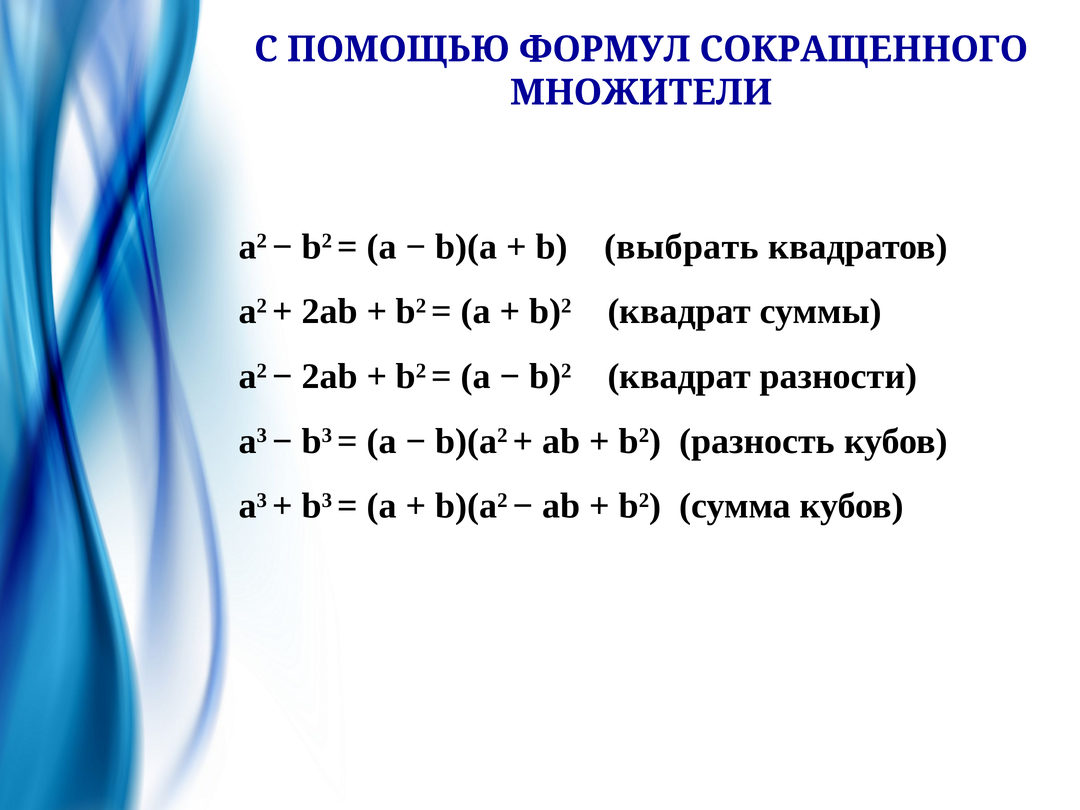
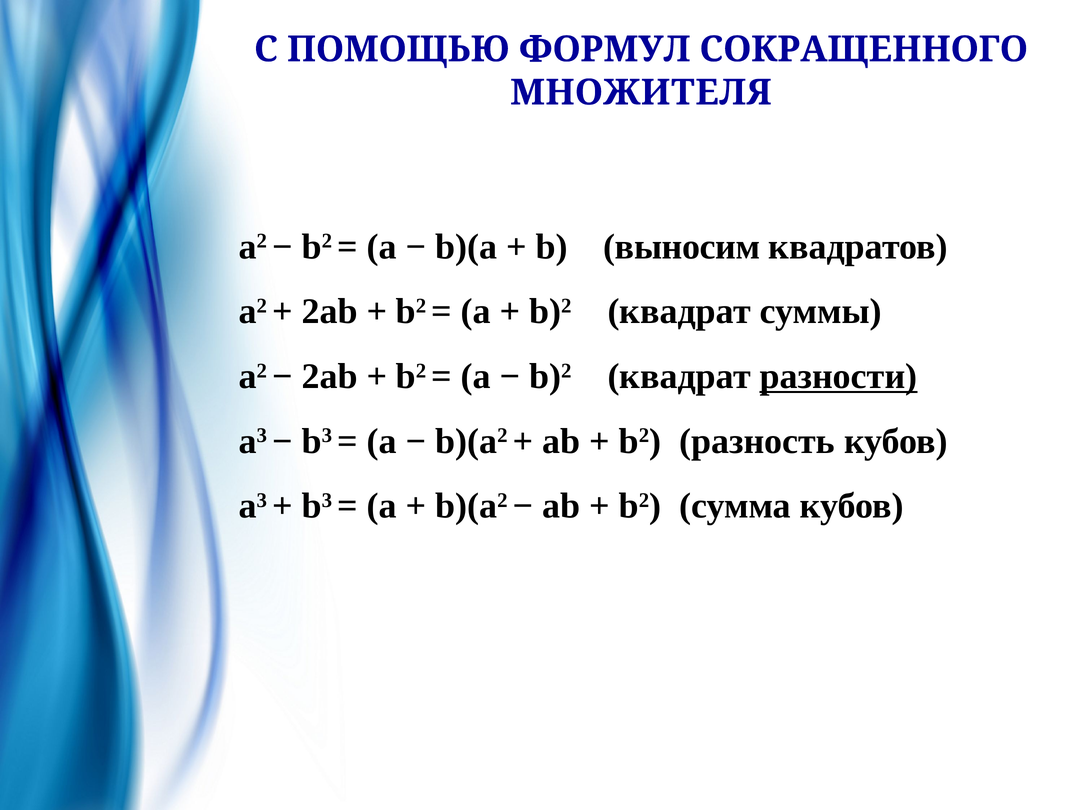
МНОЖИТЕЛИ: МНОЖИТЕЛИ -> МНОЖИТЕЛЯ (641, 93)
выбрать: выбрать -> выносим (682, 247)
разности underline: none -> present (838, 376)
